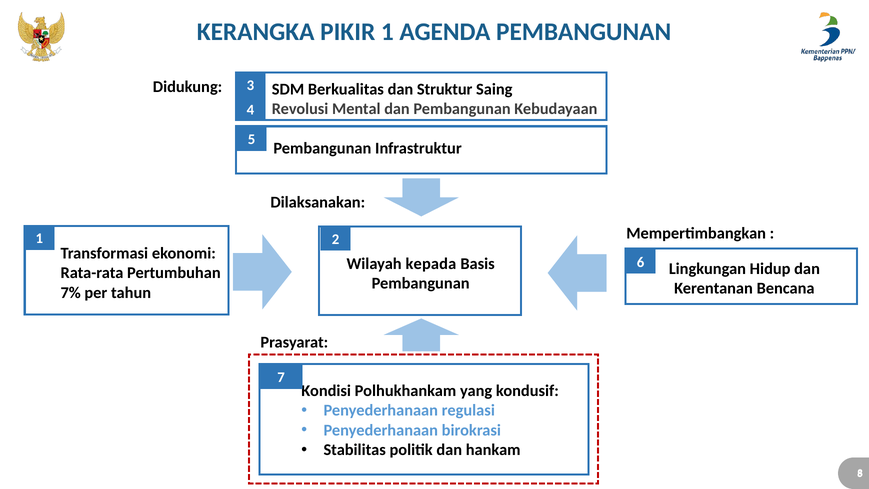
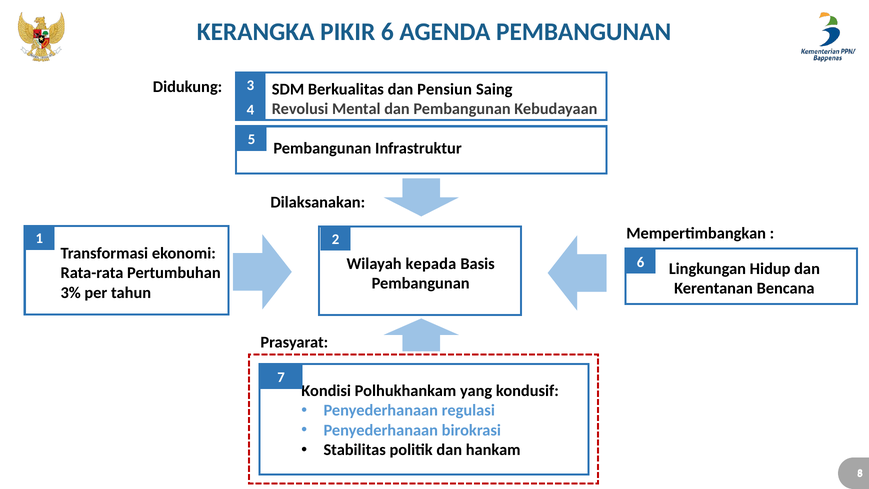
PIKIR 1: 1 -> 6 (387, 32)
Struktur: Struktur -> Pensiun (445, 89)
7%: 7% -> 3% (71, 293)
